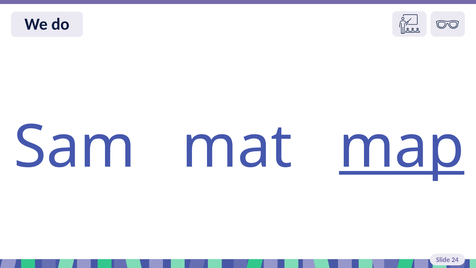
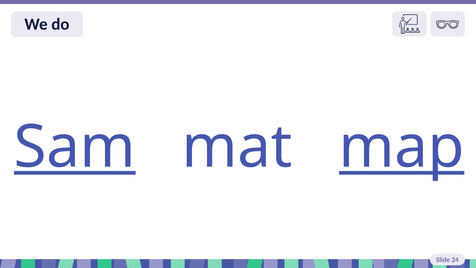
Sam underline: none -> present (75, 147)
